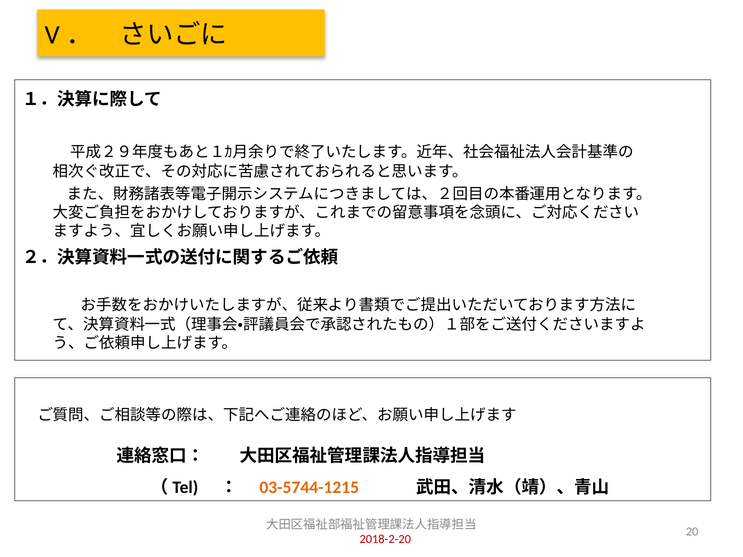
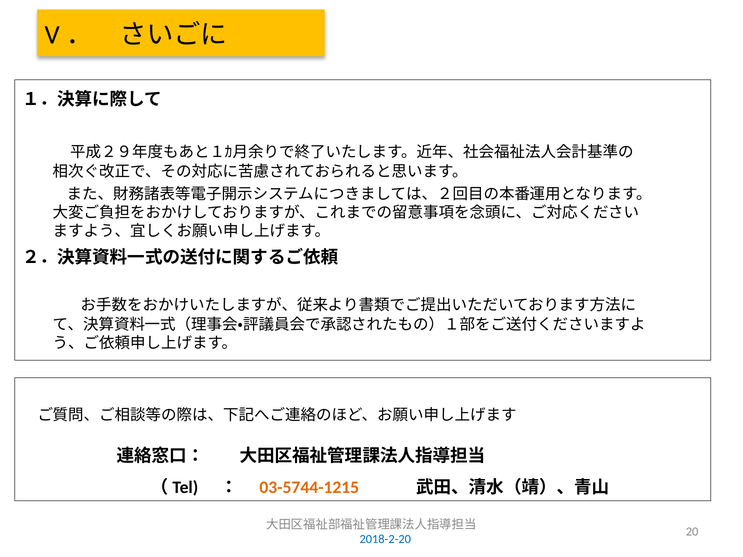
2018-2-20 colour: red -> blue (385, 540)
